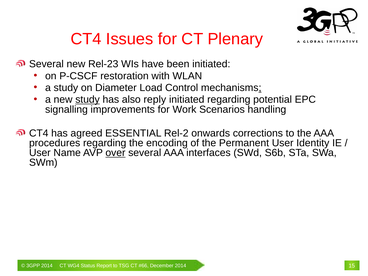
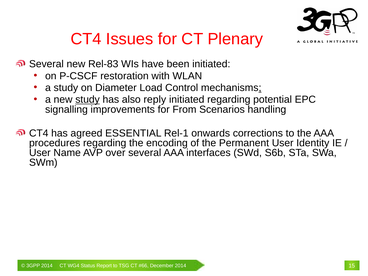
Rel-23: Rel-23 -> Rel-83 (103, 64)
Work: Work -> From (184, 109)
Rel-2: Rel-2 -> Rel-1 (176, 133)
over underline: present -> none (115, 153)
